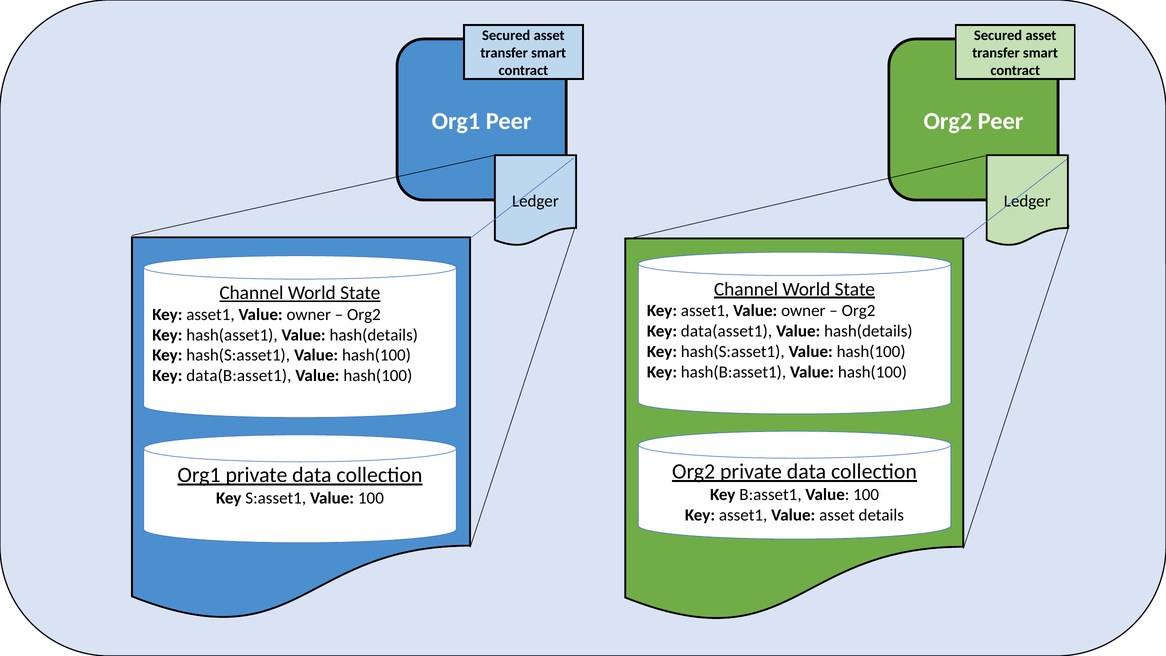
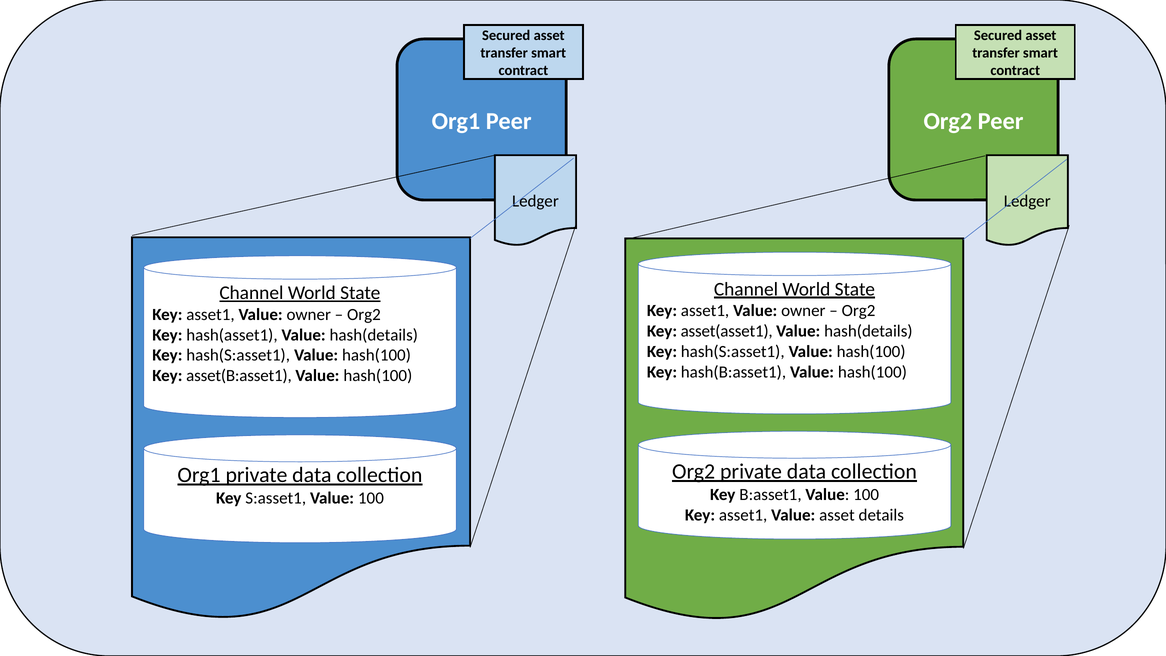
data(asset1: data(asset1 -> asset(asset1 (727, 331)
data(B:asset1: data(B:asset1 -> asset(B:asset1 (239, 376)
